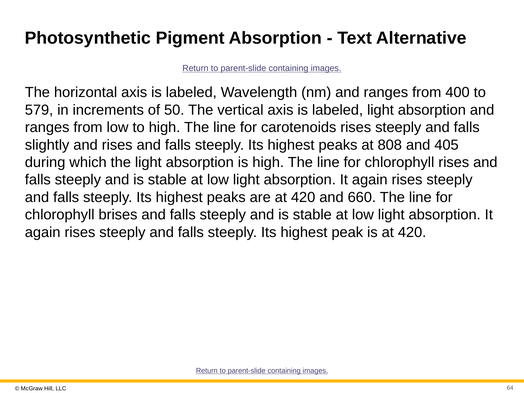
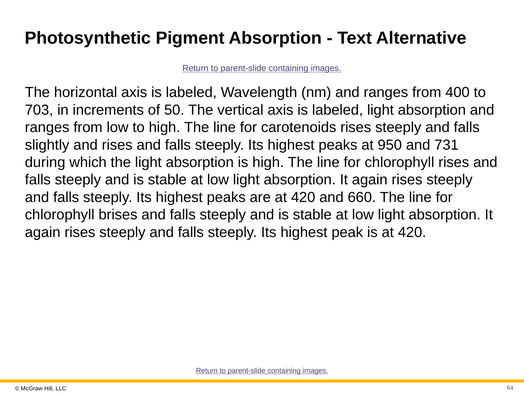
579: 579 -> 703 (39, 110)
808: 808 -> 950 (390, 145)
405: 405 -> 731 (446, 145)
